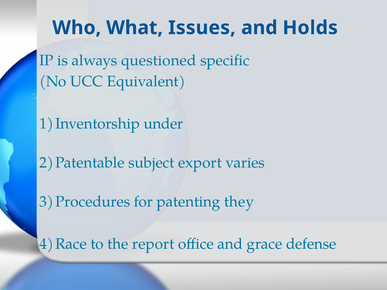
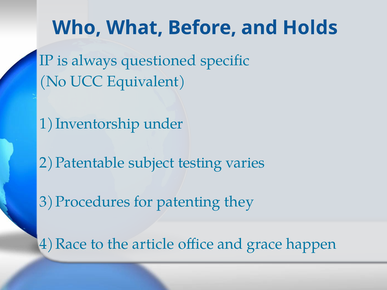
Issues: Issues -> Before (202, 28)
export: export -> testing (200, 163)
report: report -> article (153, 244)
defense: defense -> happen (311, 244)
